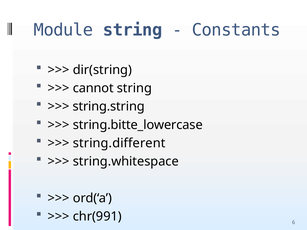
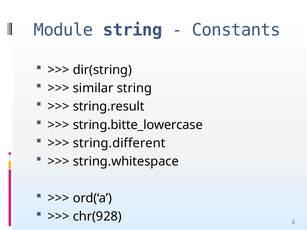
cannot: cannot -> similar (93, 88)
string.string: string.string -> string.result (109, 107)
chr(991: chr(991 -> chr(928 (97, 217)
